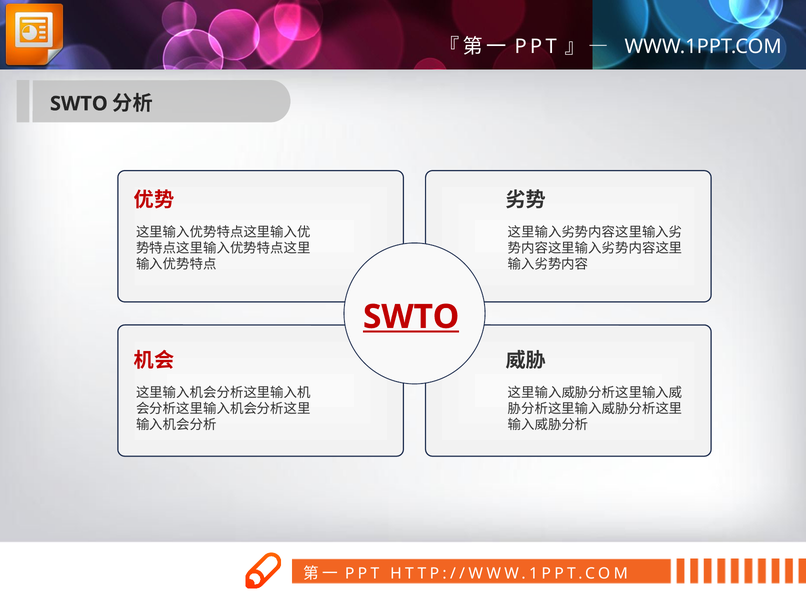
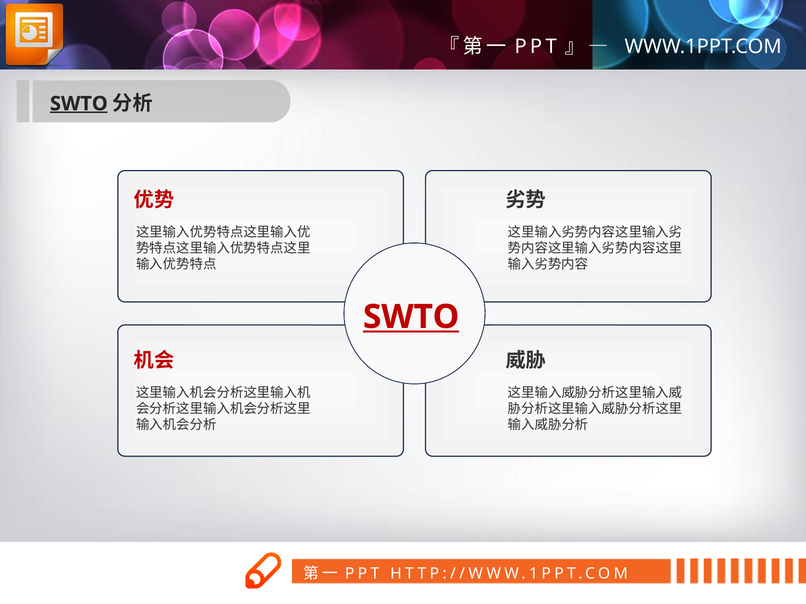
SWTO underline: none -> present (79, 104)
